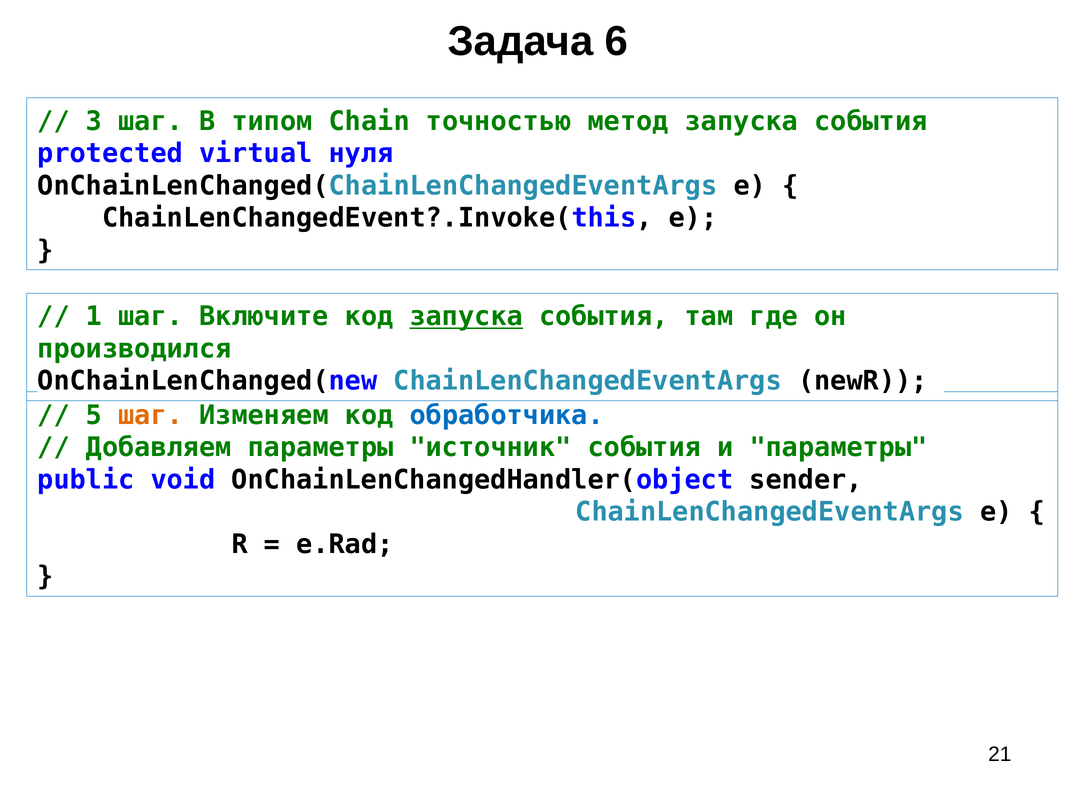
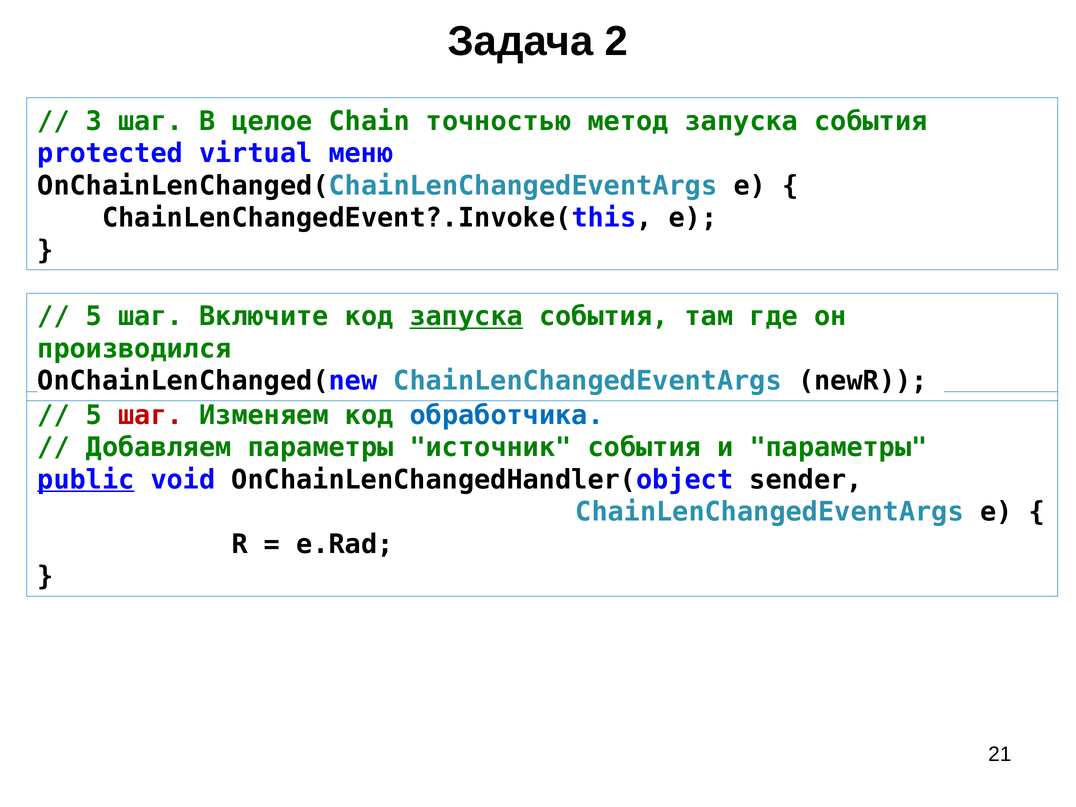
6: 6 -> 2 (616, 42)
типом: типом -> целое (272, 121)
нуля: нуля -> меню (361, 153)
1: 1 -> 5 (94, 317)
шаг colour: orange -> red (151, 415)
public underline: none -> present (86, 480)
